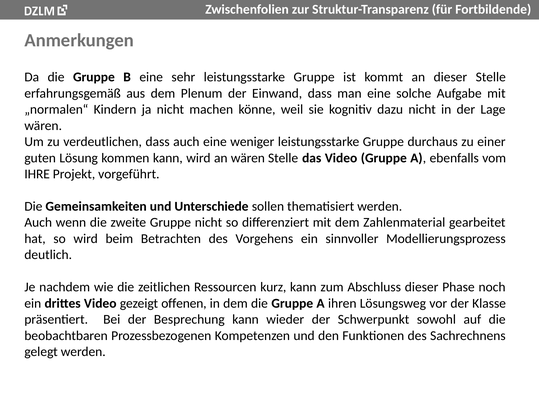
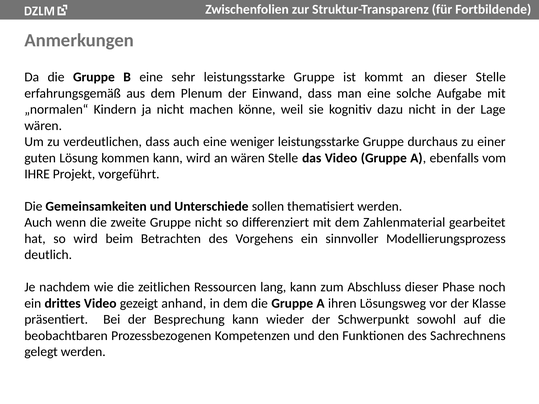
kurz: kurz -> lang (273, 287)
offenen: offenen -> anhand (184, 304)
